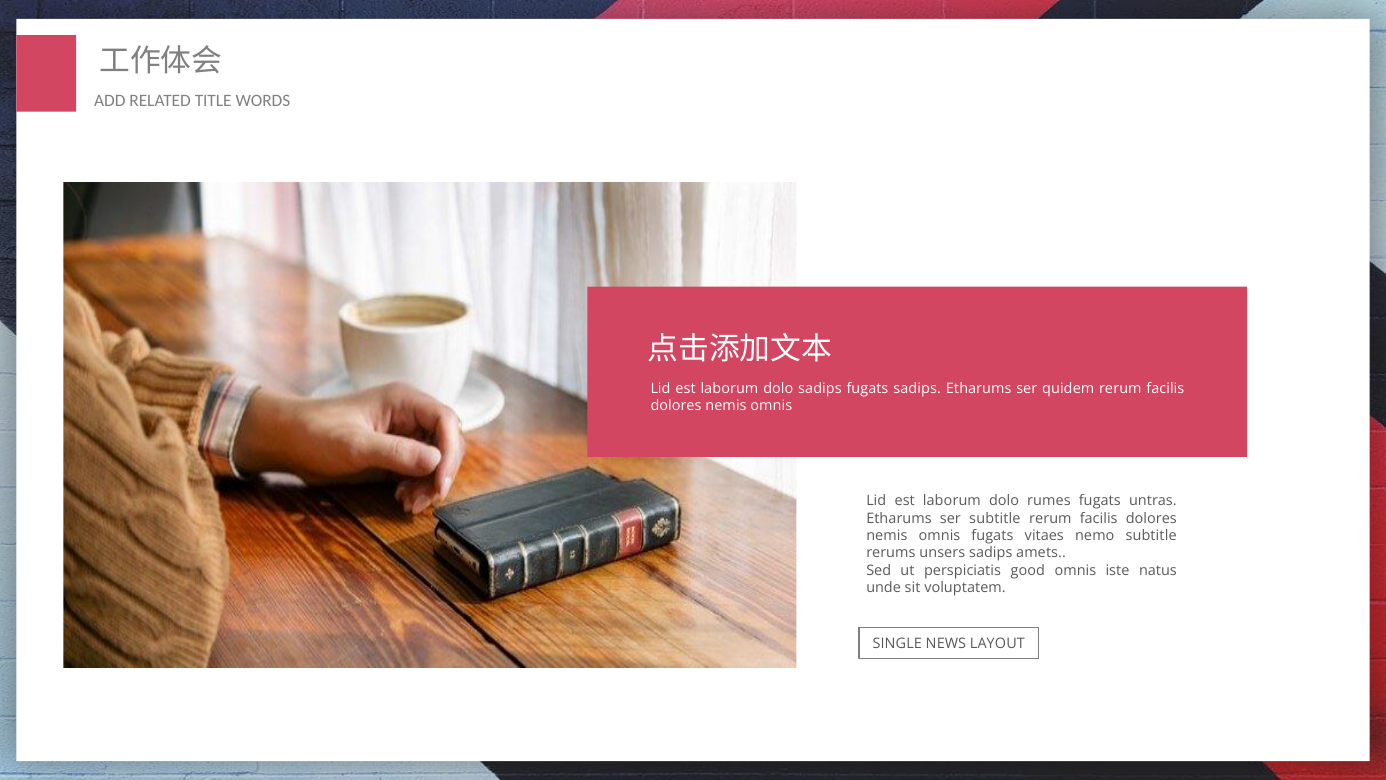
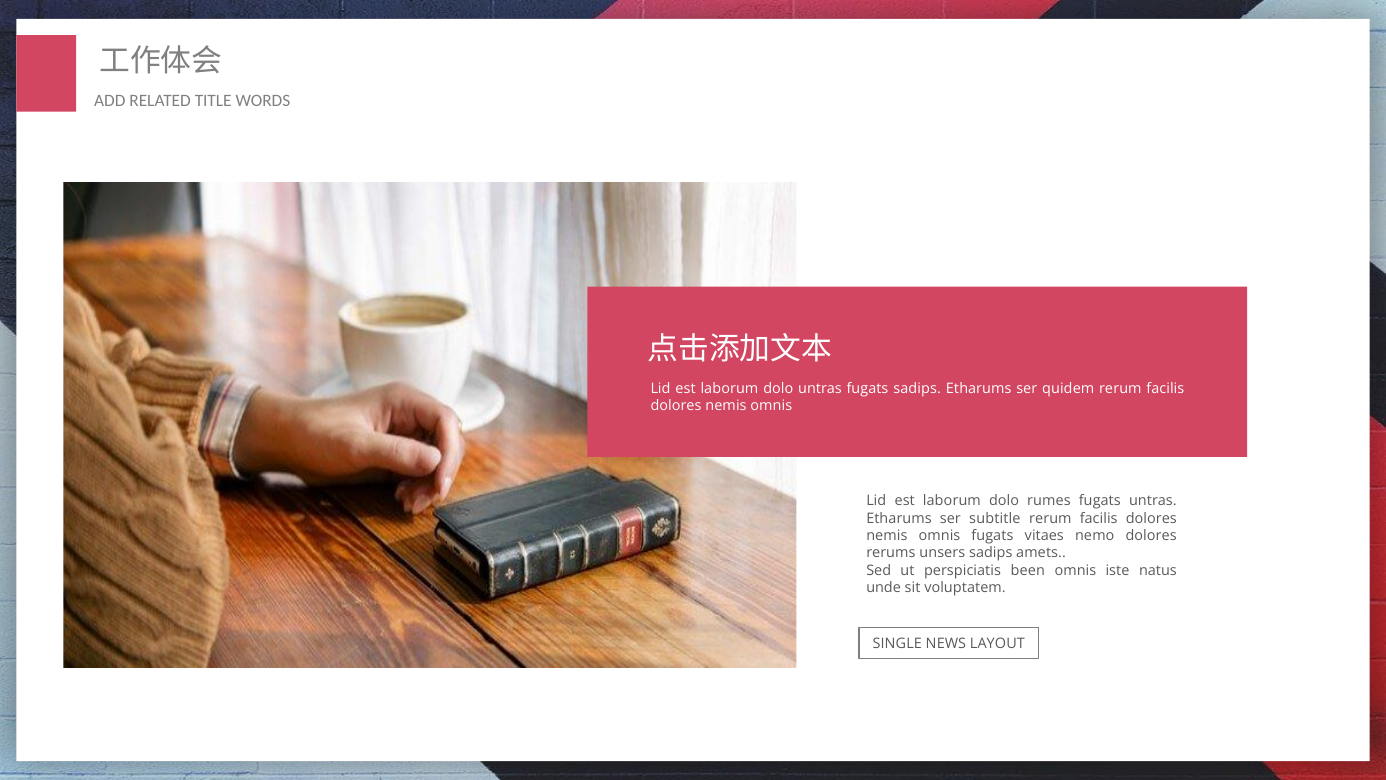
dolo sadips: sadips -> untras (820, 388)
nemo subtitle: subtitle -> dolores (1151, 536)
good: good -> been (1028, 570)
